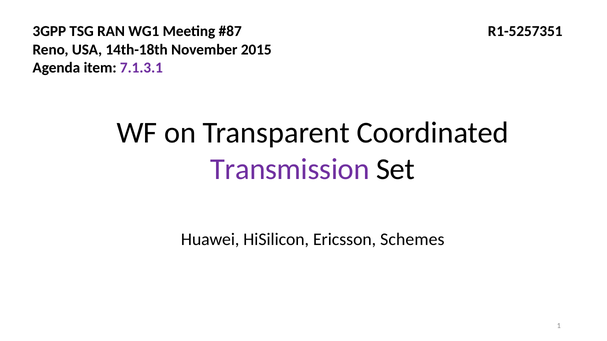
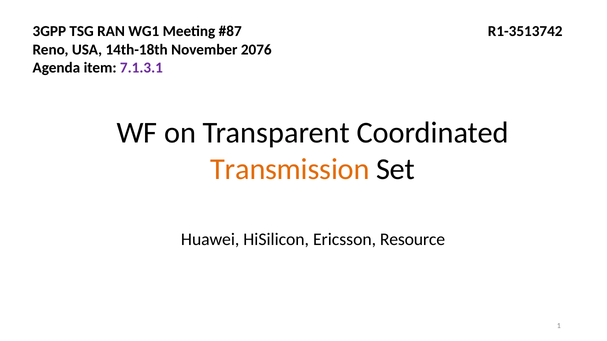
R1-5257351: R1-5257351 -> R1-3513742 (525, 31)
2015: 2015 -> 2076 (256, 50)
Transmission colour: purple -> orange (290, 169)
Schemes: Schemes -> Resource (412, 240)
